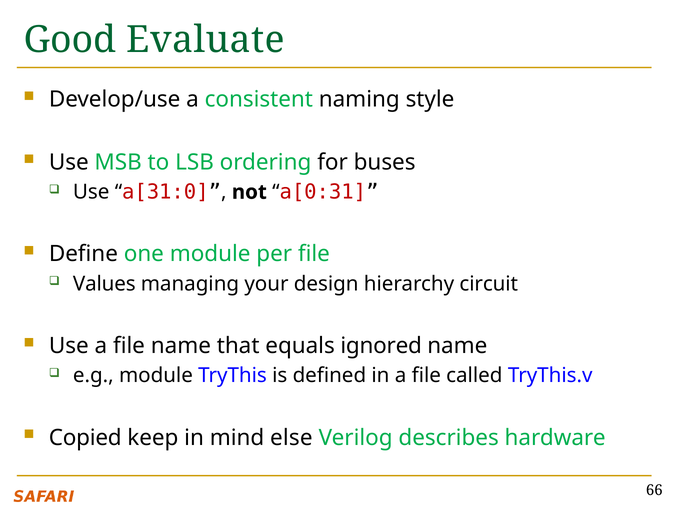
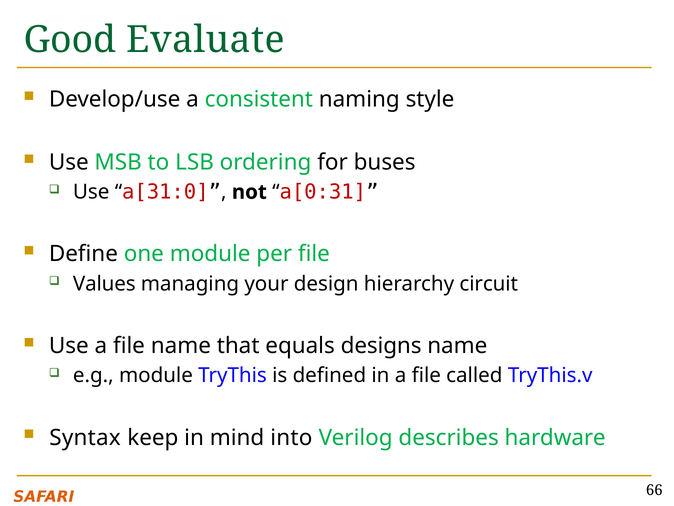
ignored: ignored -> designs (381, 345)
Copied: Copied -> Syntax (85, 437)
else: else -> into (291, 437)
